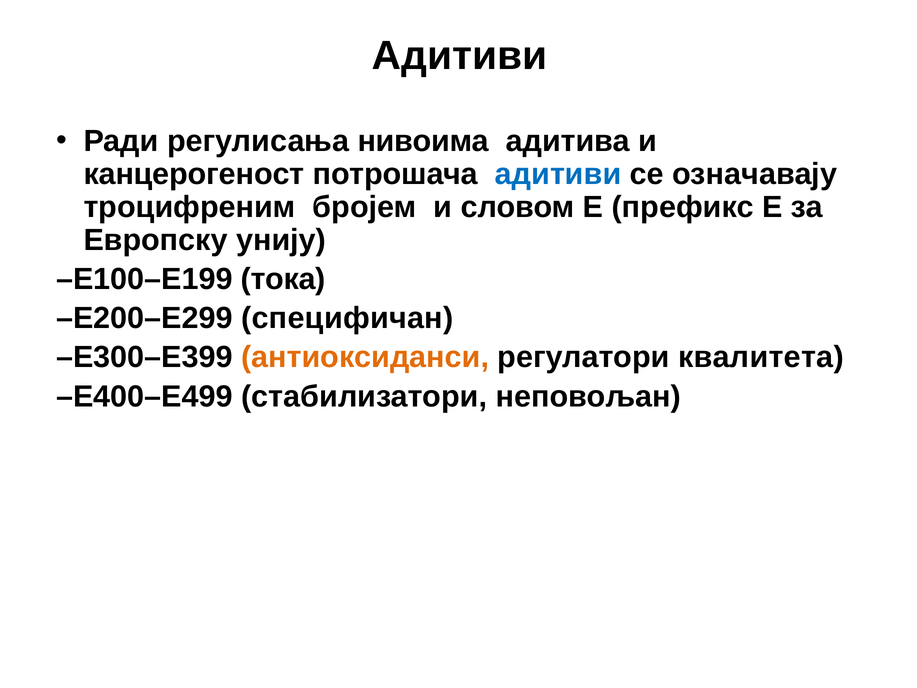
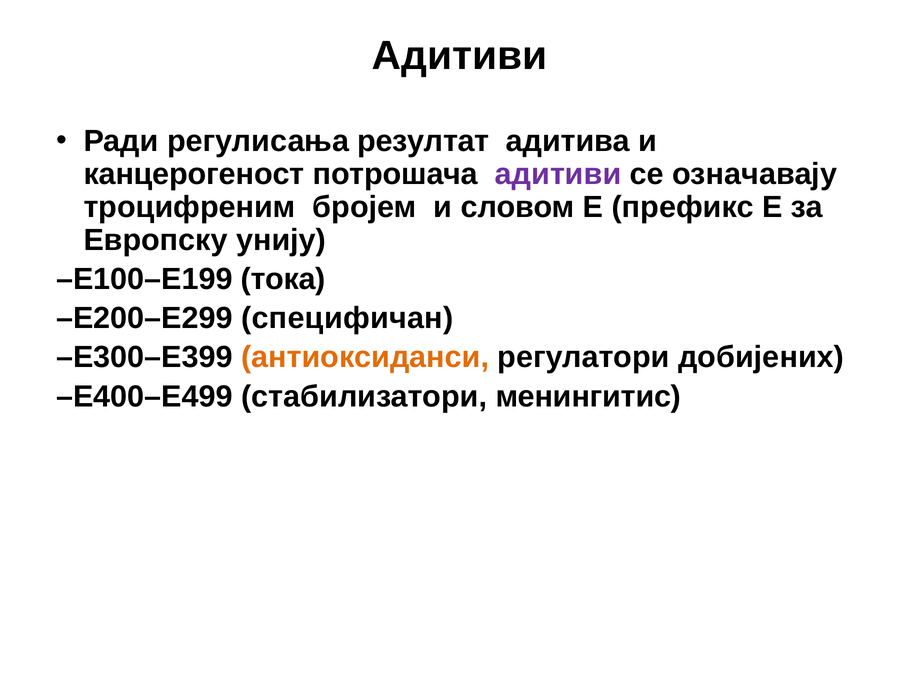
нивоима: нивоима -> резултат (423, 141)
адитиви colour: blue -> purple (558, 174)
квалитета: квалитета -> добијених (761, 357)
неповољан: неповољан -> менингитис (588, 396)
